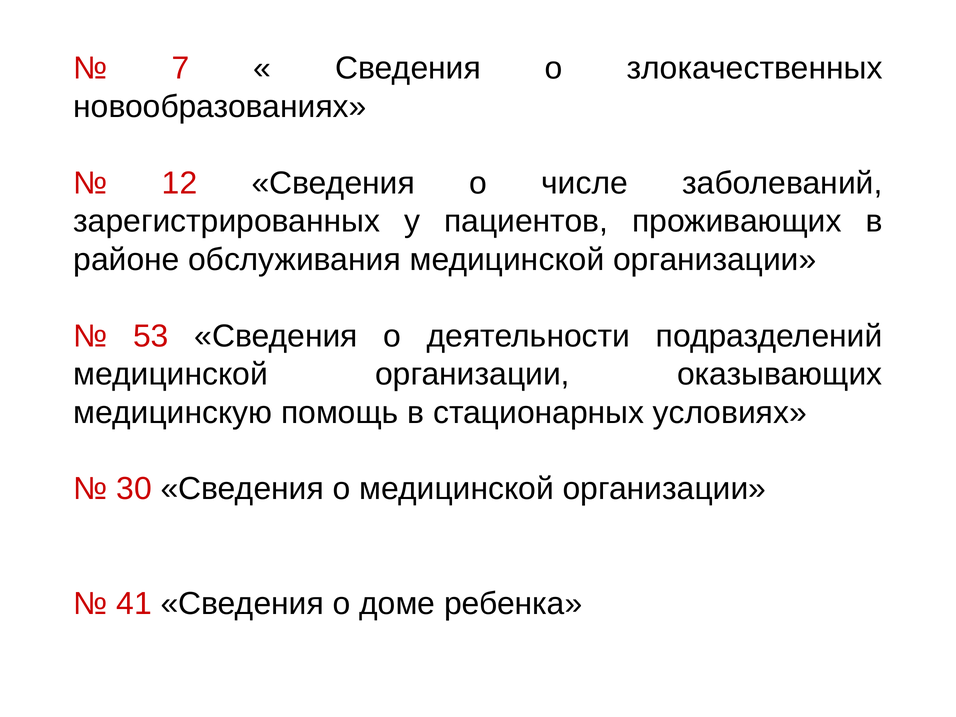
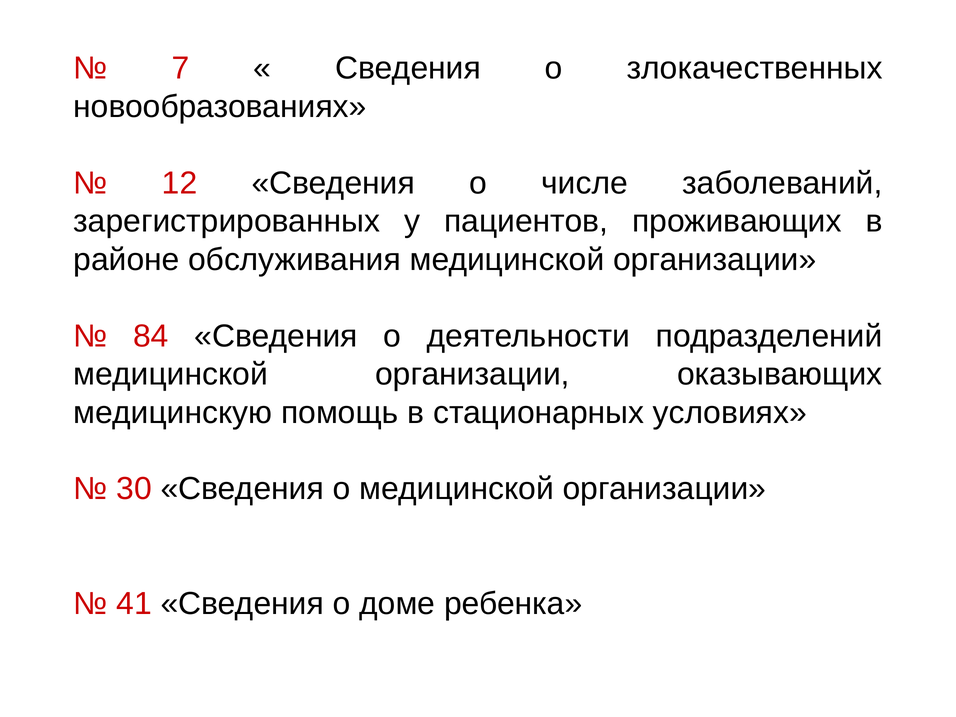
53: 53 -> 84 (151, 336)
